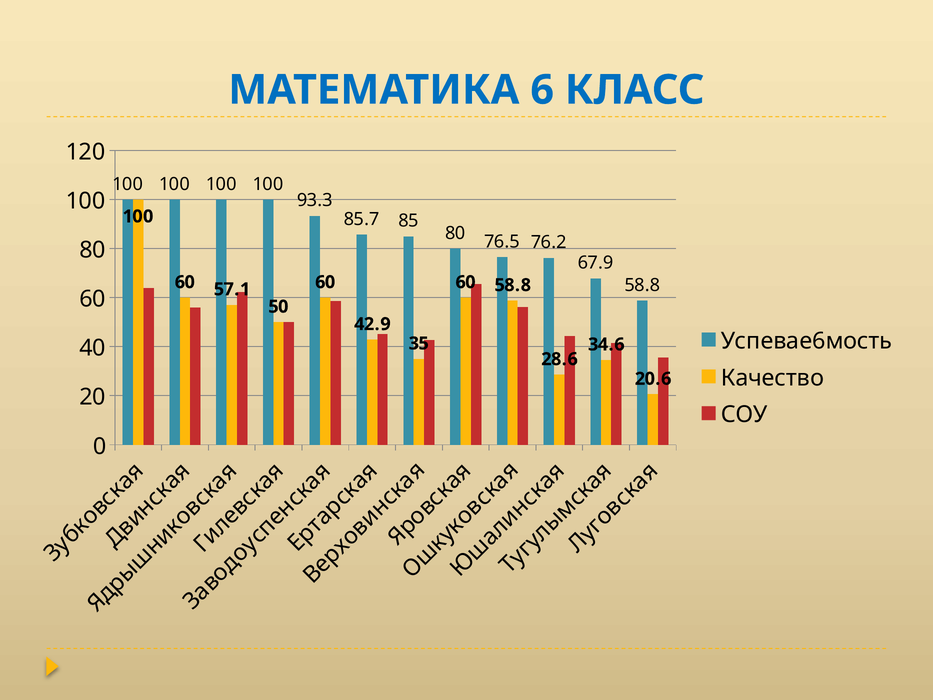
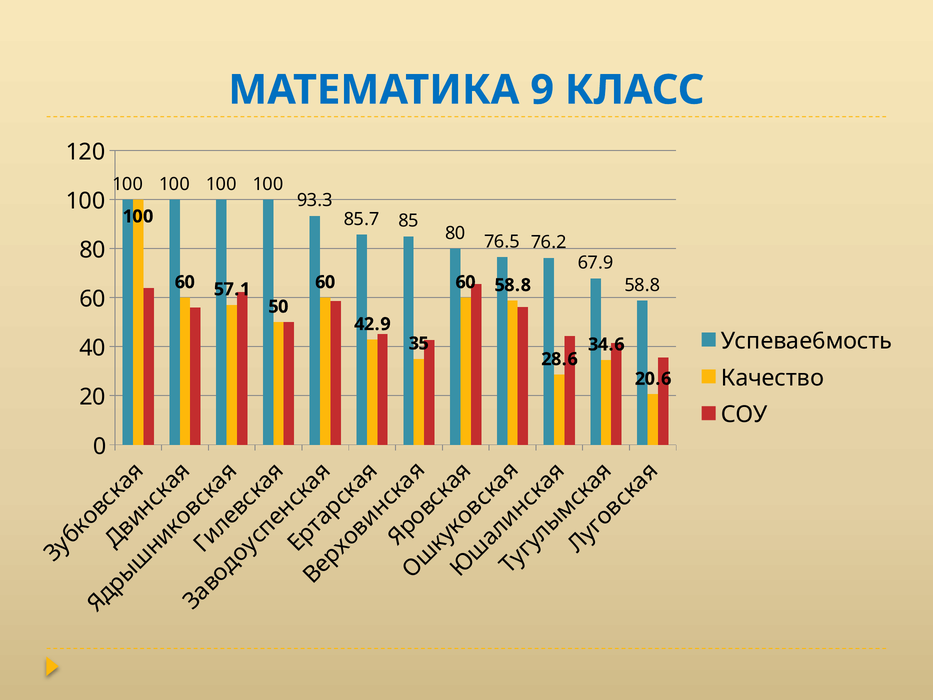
6: 6 -> 9 (542, 90)
